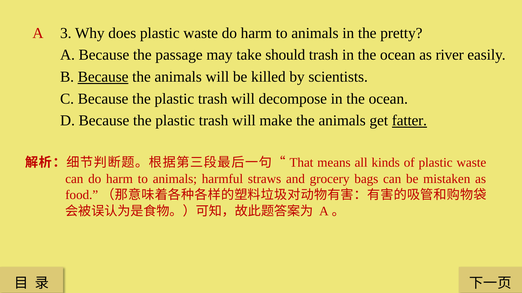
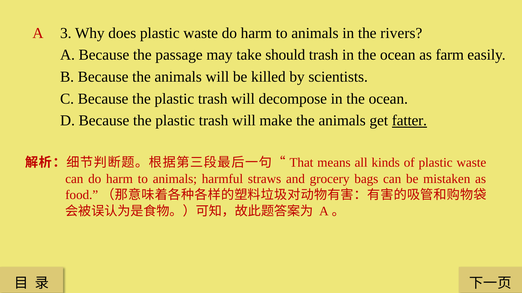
pretty: pretty -> rivers (401, 33)
river: river -> farm (450, 55)
Because underline: present -> none (103, 77)
